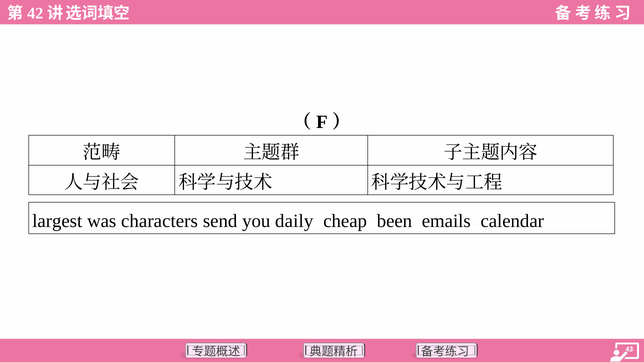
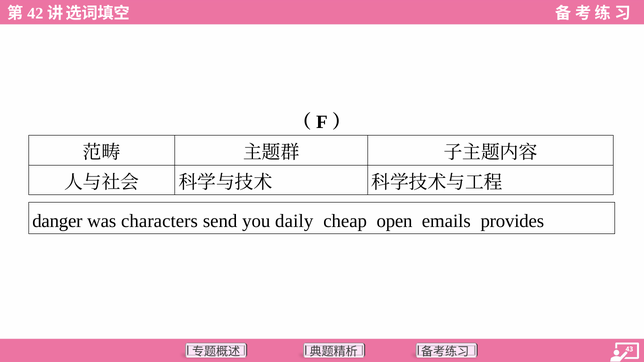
largest: largest -> danger (57, 221)
been: been -> open (395, 221)
calendar: calendar -> provides (512, 221)
